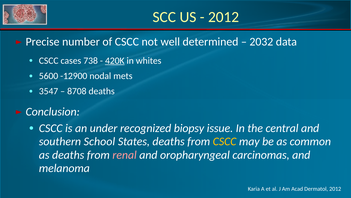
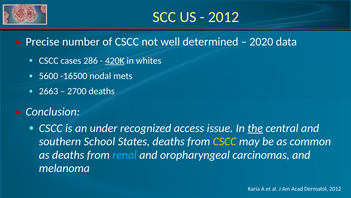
2032: 2032 -> 2020 (261, 42)
738: 738 -> 286 (91, 60)
-12900: -12900 -> -16500 (74, 76)
3547: 3547 -> 2663 (49, 91)
8708: 8708 -> 2700 (77, 91)
biopsy: biopsy -> access (189, 128)
the underline: none -> present (255, 128)
renal colour: pink -> light blue (125, 154)
